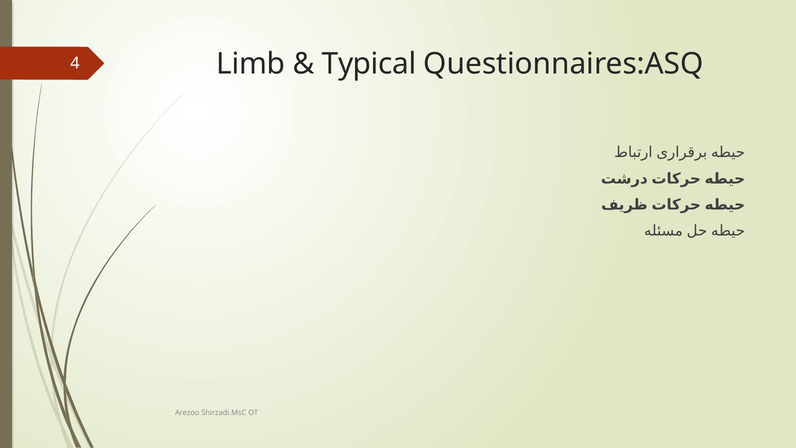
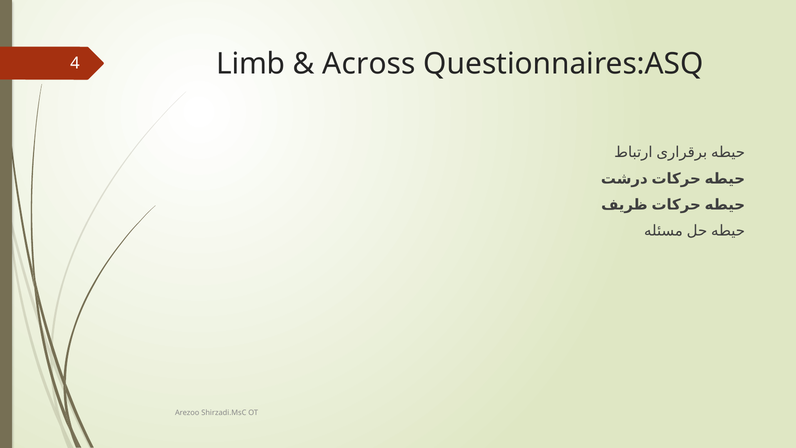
Typical: Typical -> Across (369, 64)
